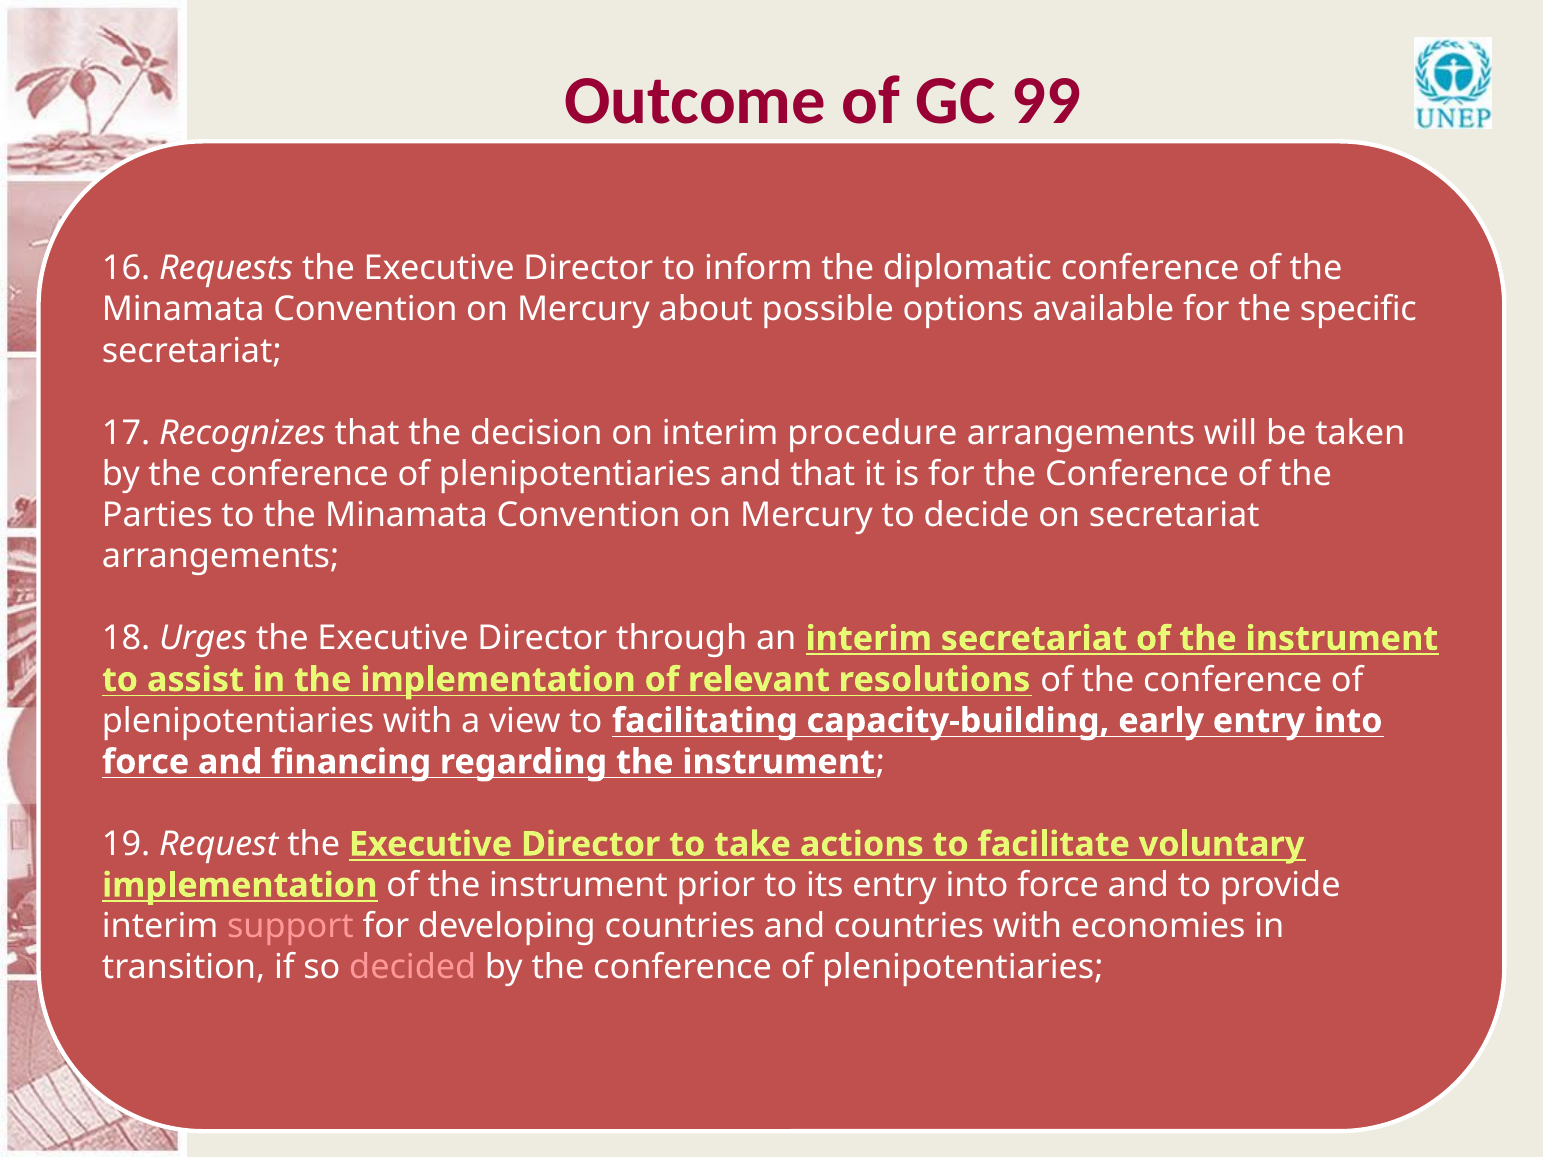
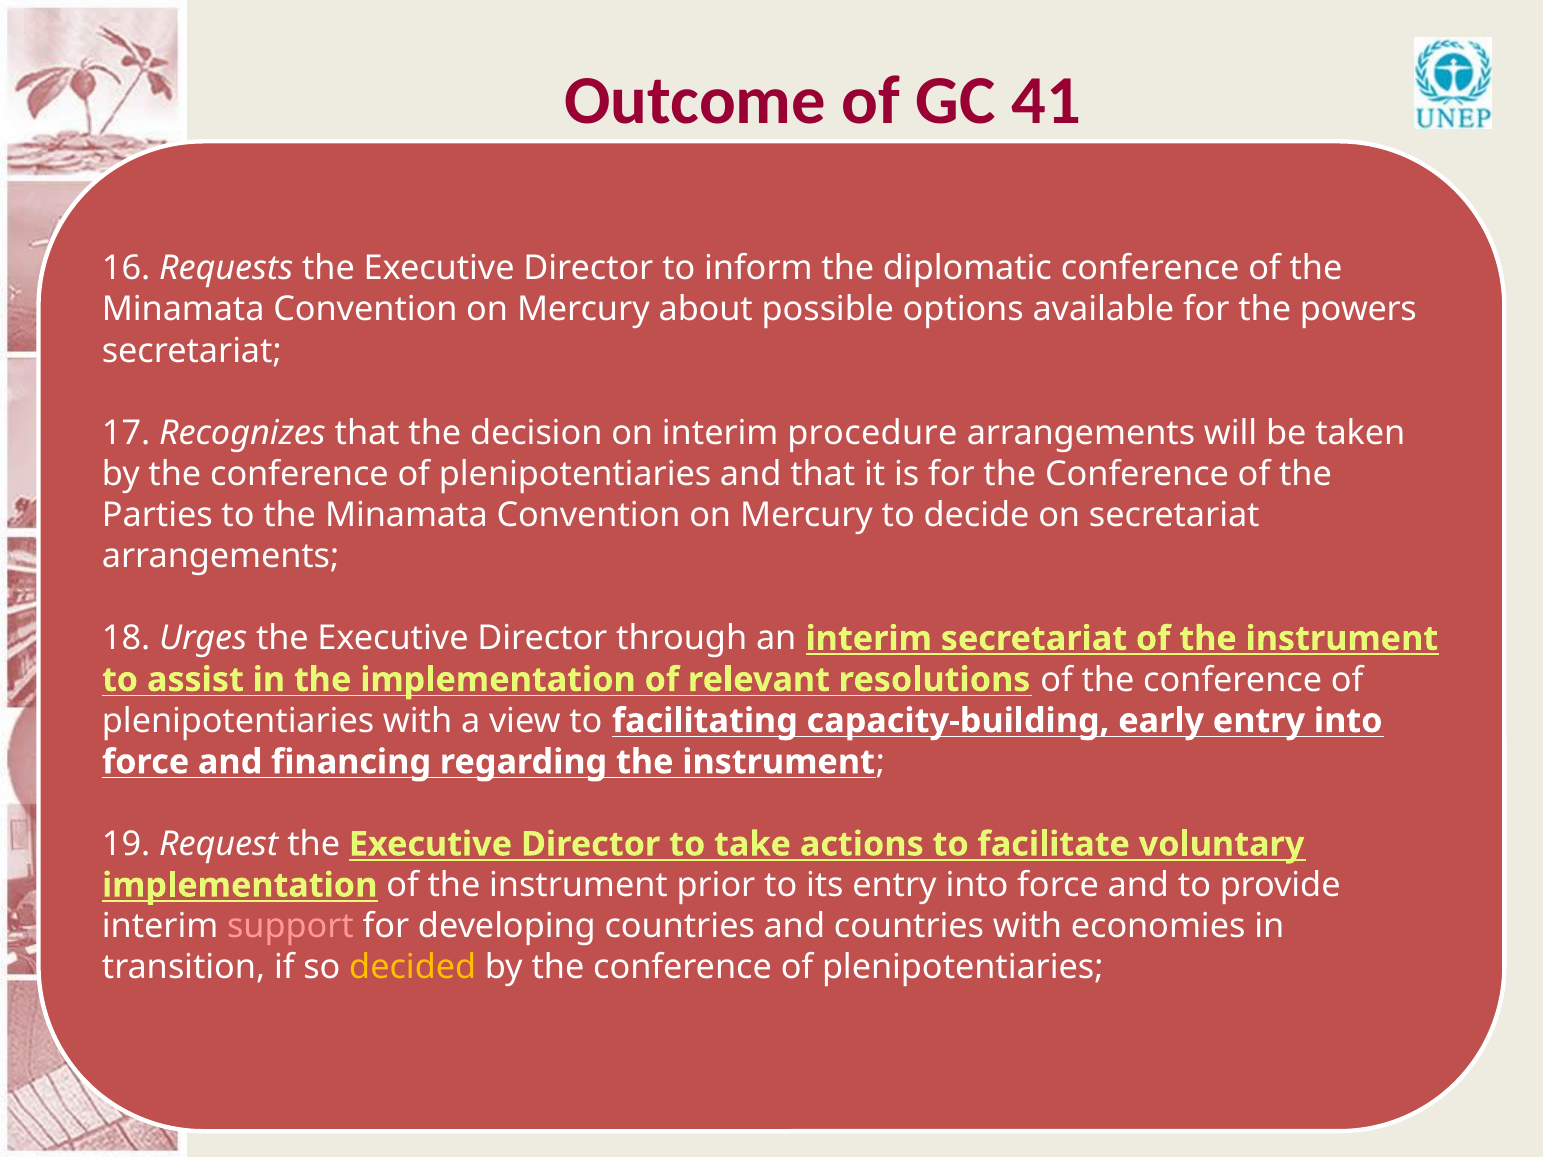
99: 99 -> 41 (1046, 101)
specific: specific -> powers (1358, 310)
decided colour: pink -> yellow (413, 968)
